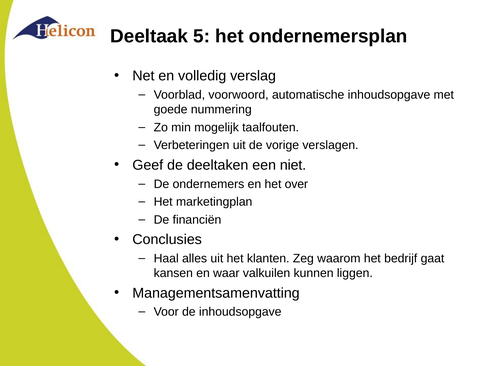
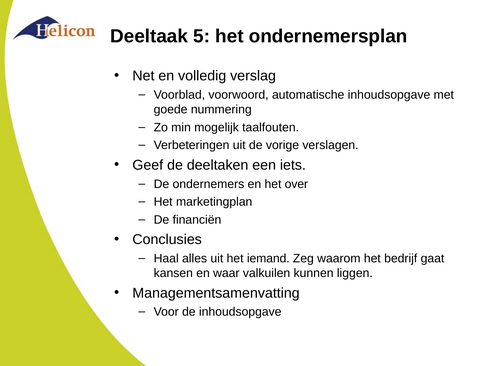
niet: niet -> iets (293, 165)
klanten: klanten -> iemand (268, 258)
